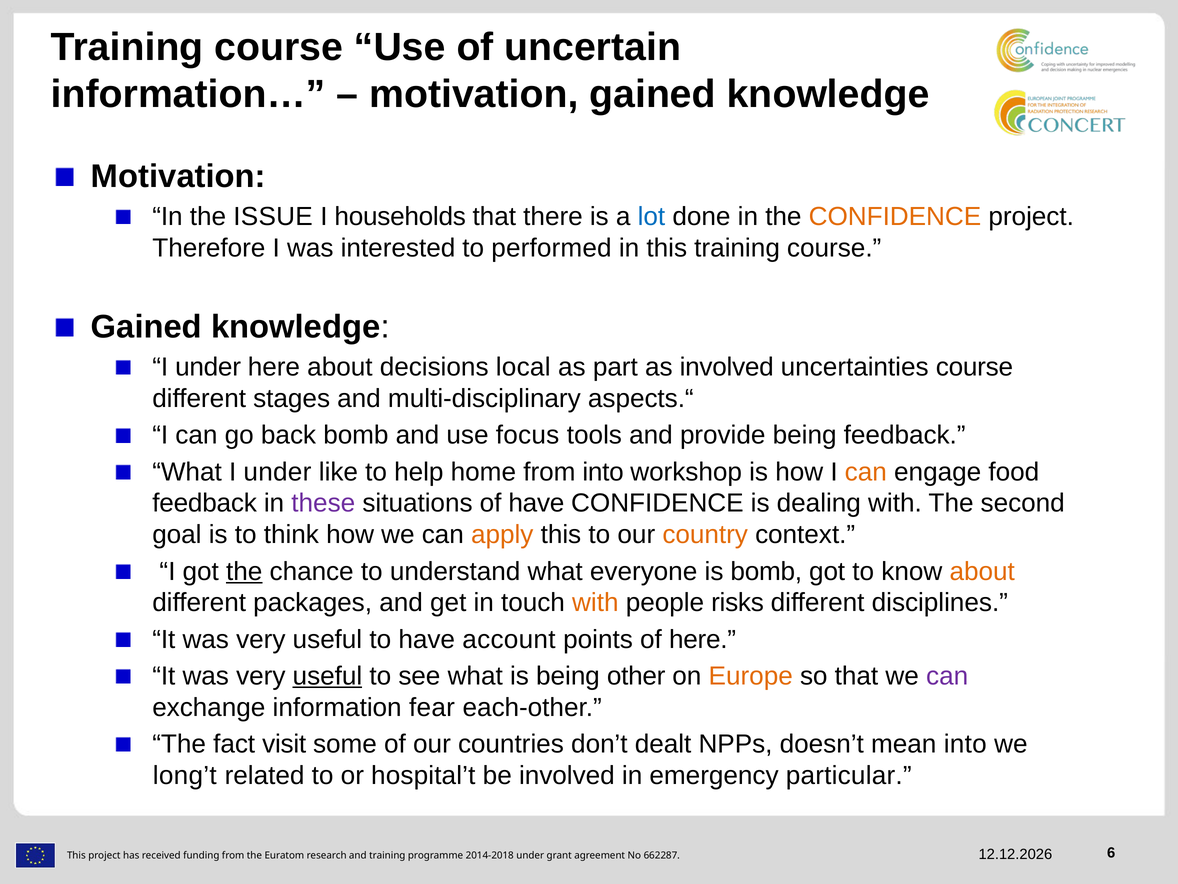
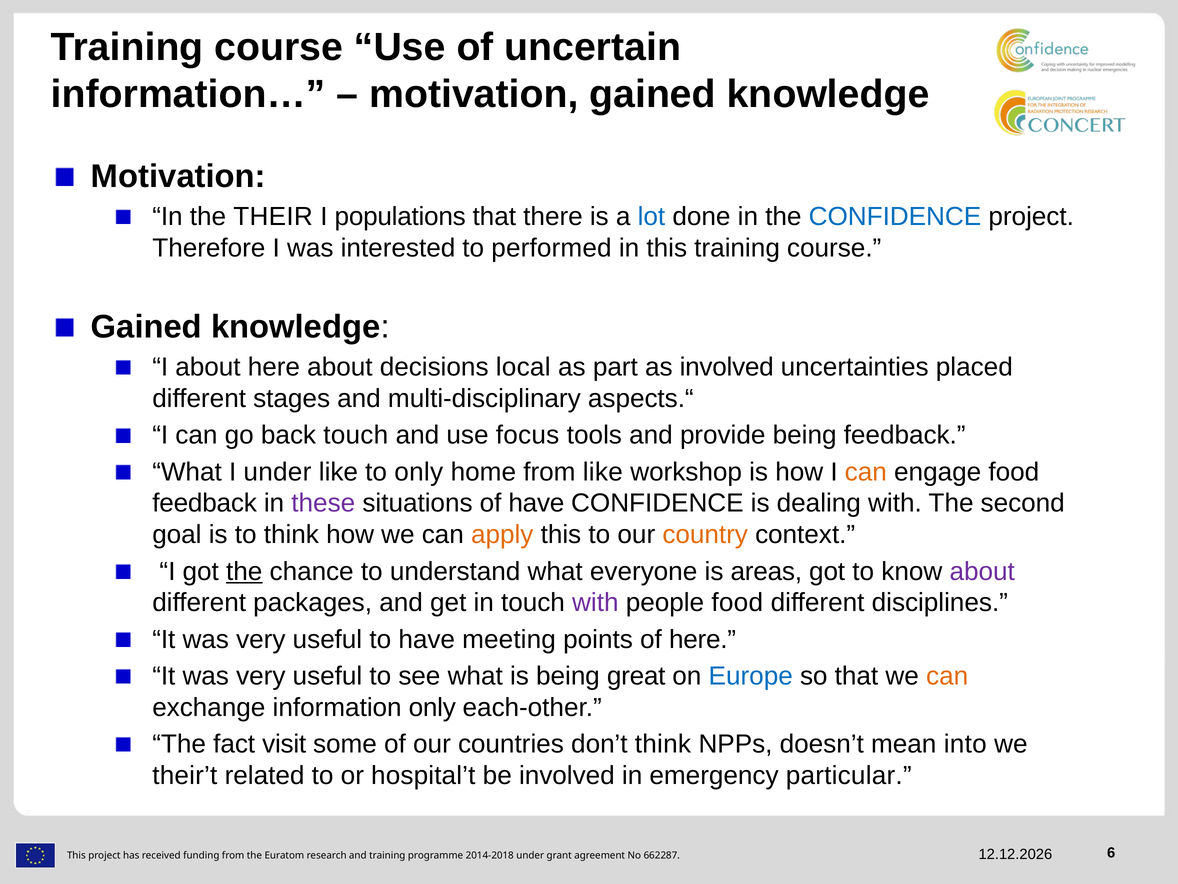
ISSUE: ISSUE -> THEIR (273, 216)
households: households -> populations (400, 216)
CONFIDENCE colour: orange -> blue (895, 216)
under: under -> about (208, 367)
uncertainties course: course -> placed (974, 367)
back bomb: bomb -> touch (356, 435)
to help: help -> only (419, 472)
from into: into -> like (603, 472)
is bomb: bomb -> areas (766, 571)
about colour: orange -> purple (982, 571)
with colour: orange -> purple (595, 602)
people risks: risks -> food (737, 602)
account: account -> meeting (509, 639)
useful underline: present -> none (327, 676)
other: other -> great (636, 676)
Europe colour: orange -> blue (751, 676)
can colour: purple -> orange (947, 676)
information fear: fear -> only (432, 707)
don’t dealt: dealt -> think (663, 744)
long’t: long’t -> their’t (185, 775)
